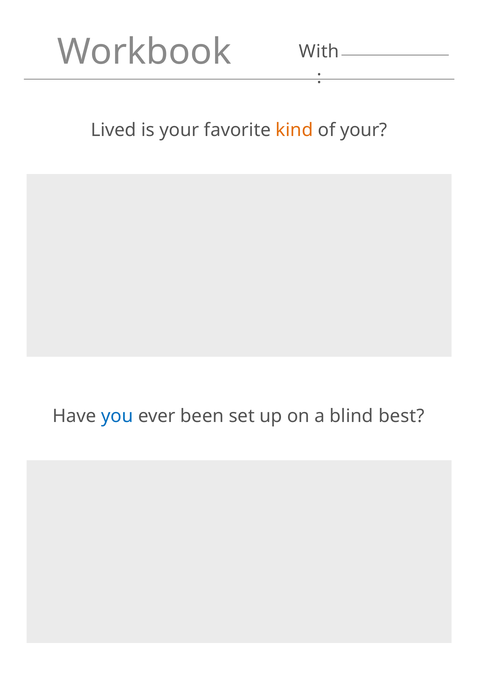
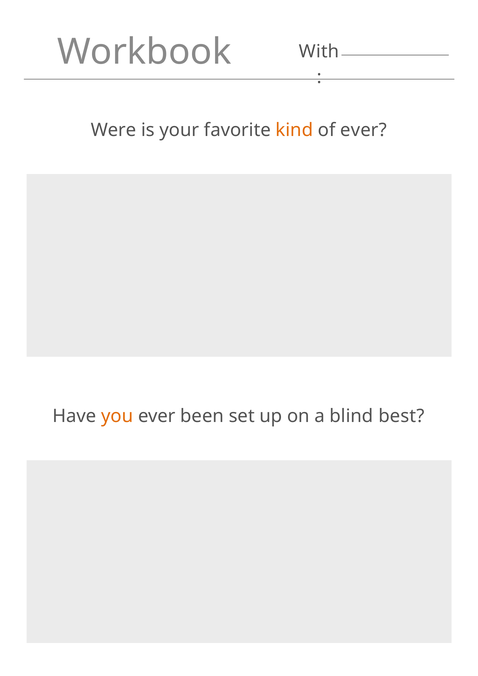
Lived: Lived -> Were (114, 130)
of your: your -> ever (363, 130)
you colour: blue -> orange (117, 416)
